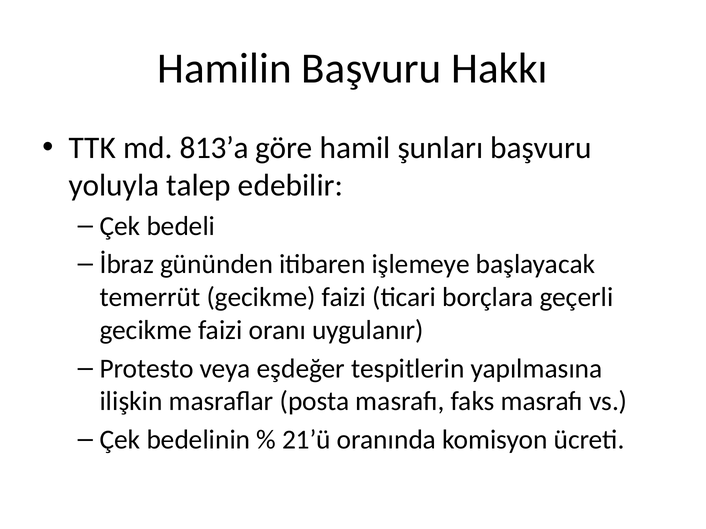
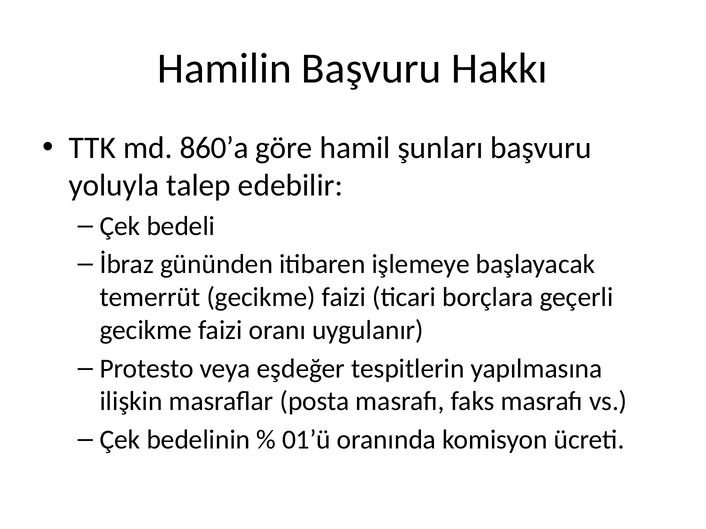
813’a: 813’a -> 860’a (214, 148)
21’ü: 21’ü -> 01’ü (307, 440)
